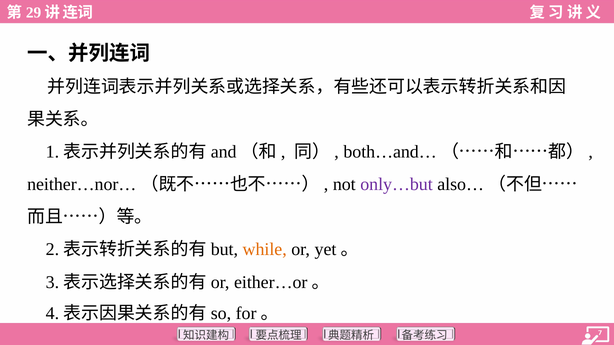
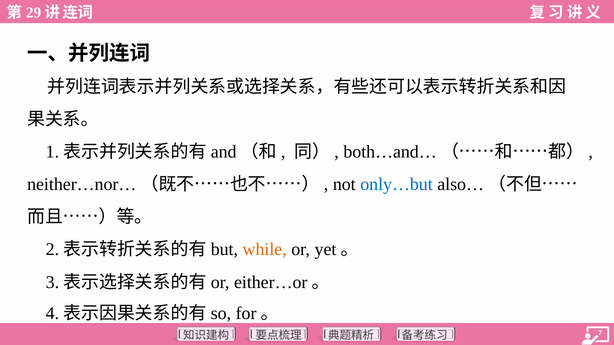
only…but colour: purple -> blue (397, 185)
